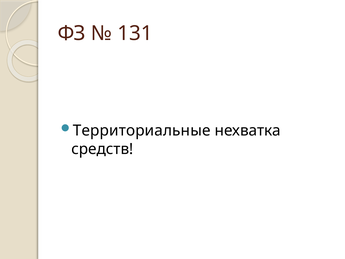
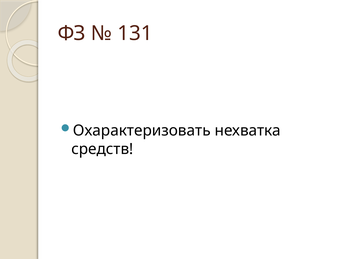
Территориальные: Территориальные -> Охарактеризовать (142, 130)
